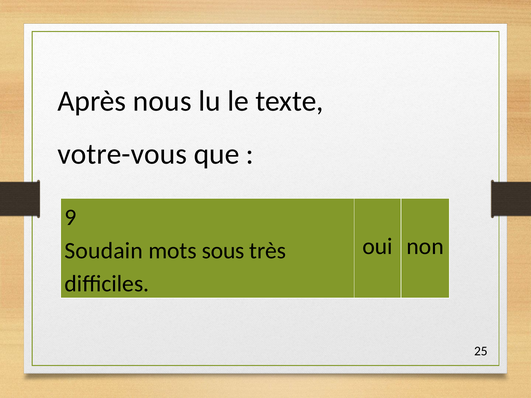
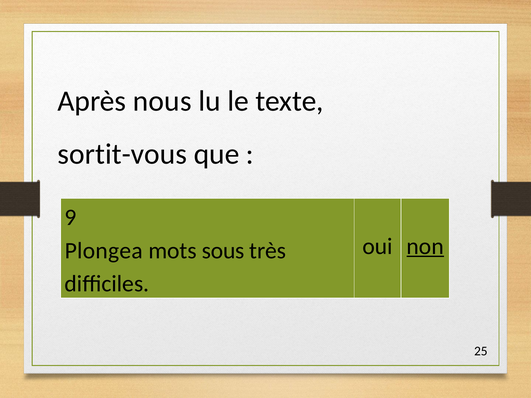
votre-vous: votre-vous -> sortit-vous (122, 154)
non underline: none -> present (425, 246)
Soudain: Soudain -> Plongea (104, 251)
